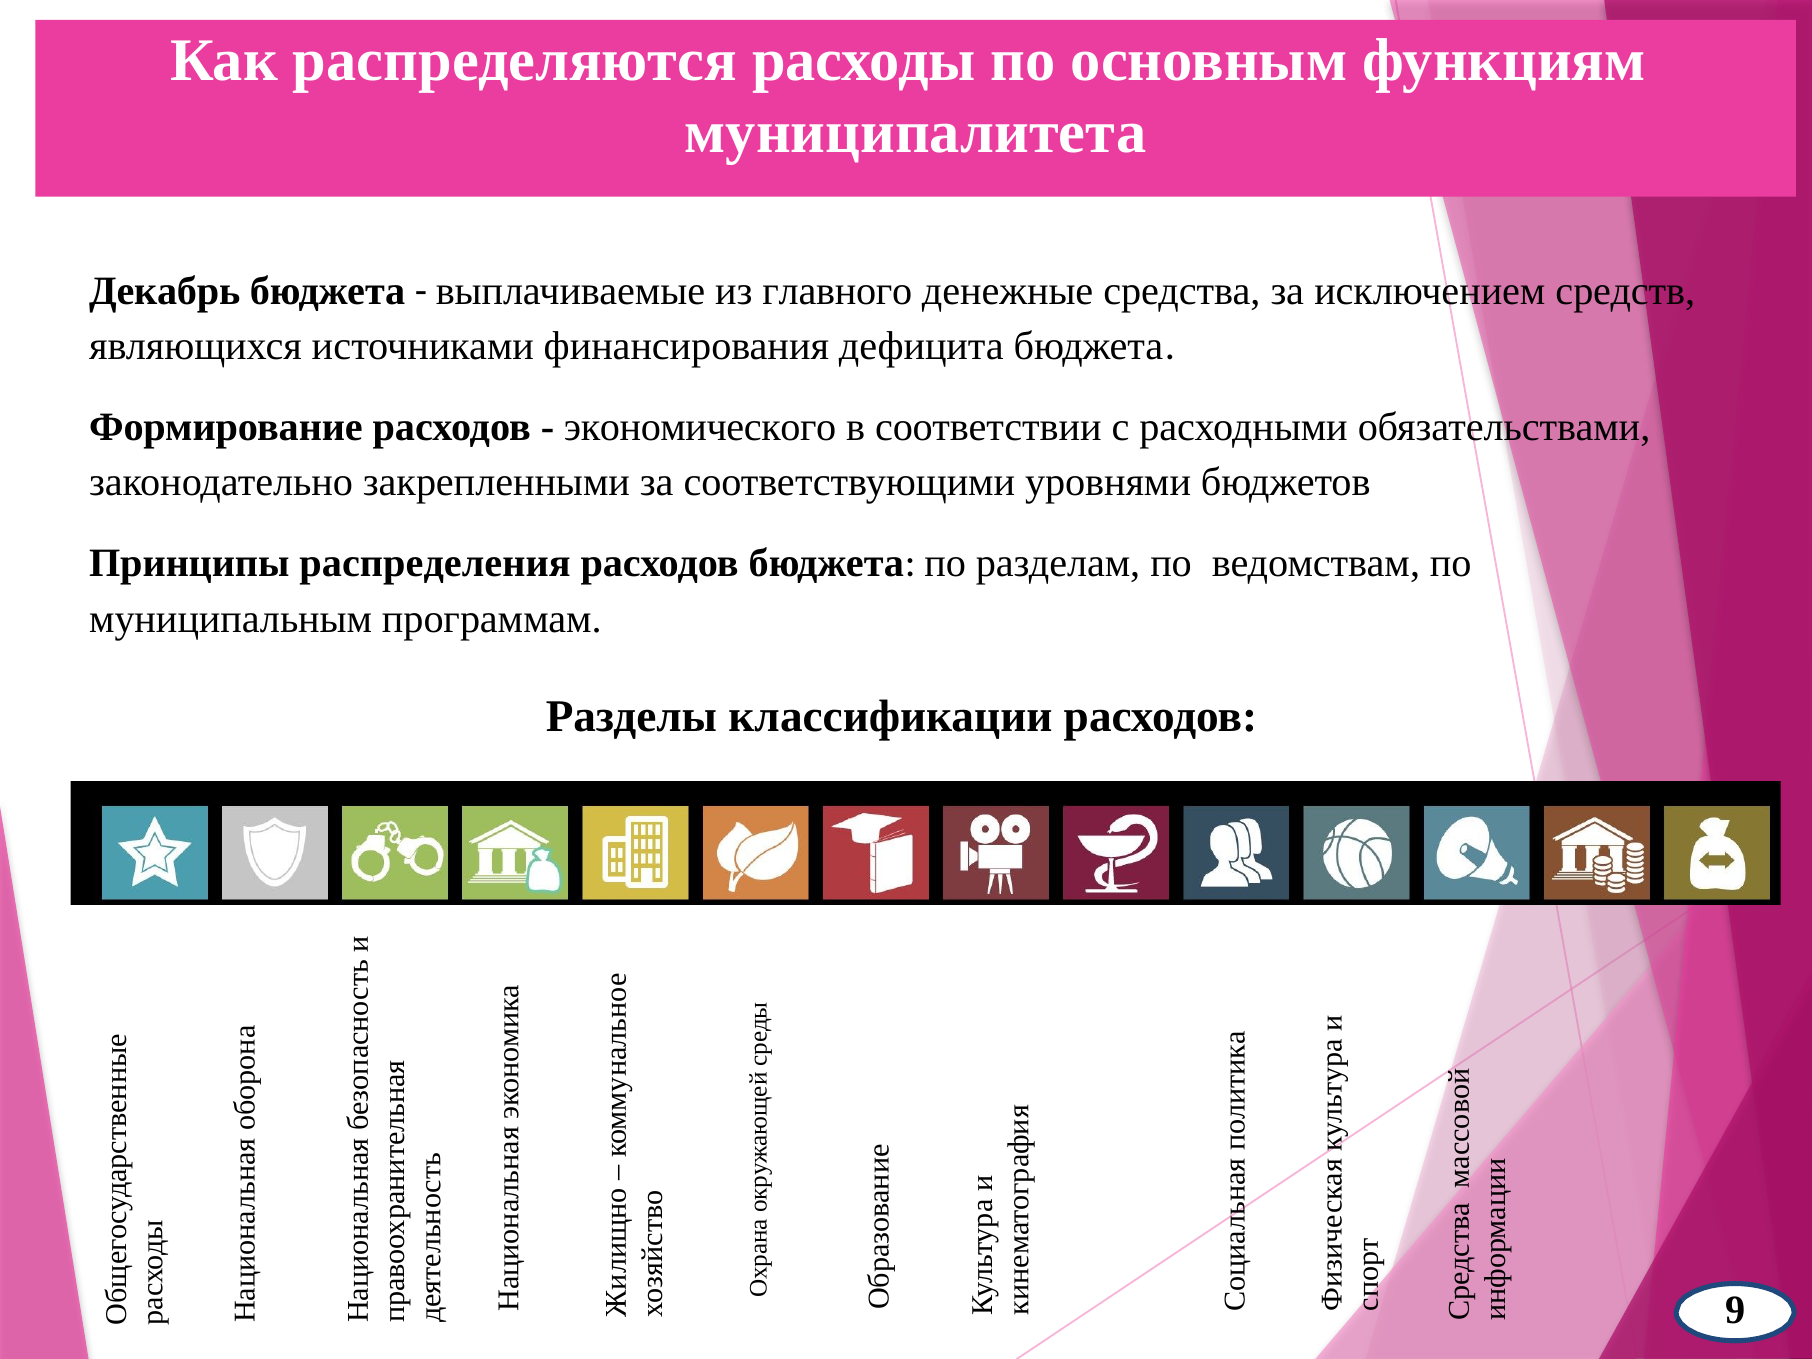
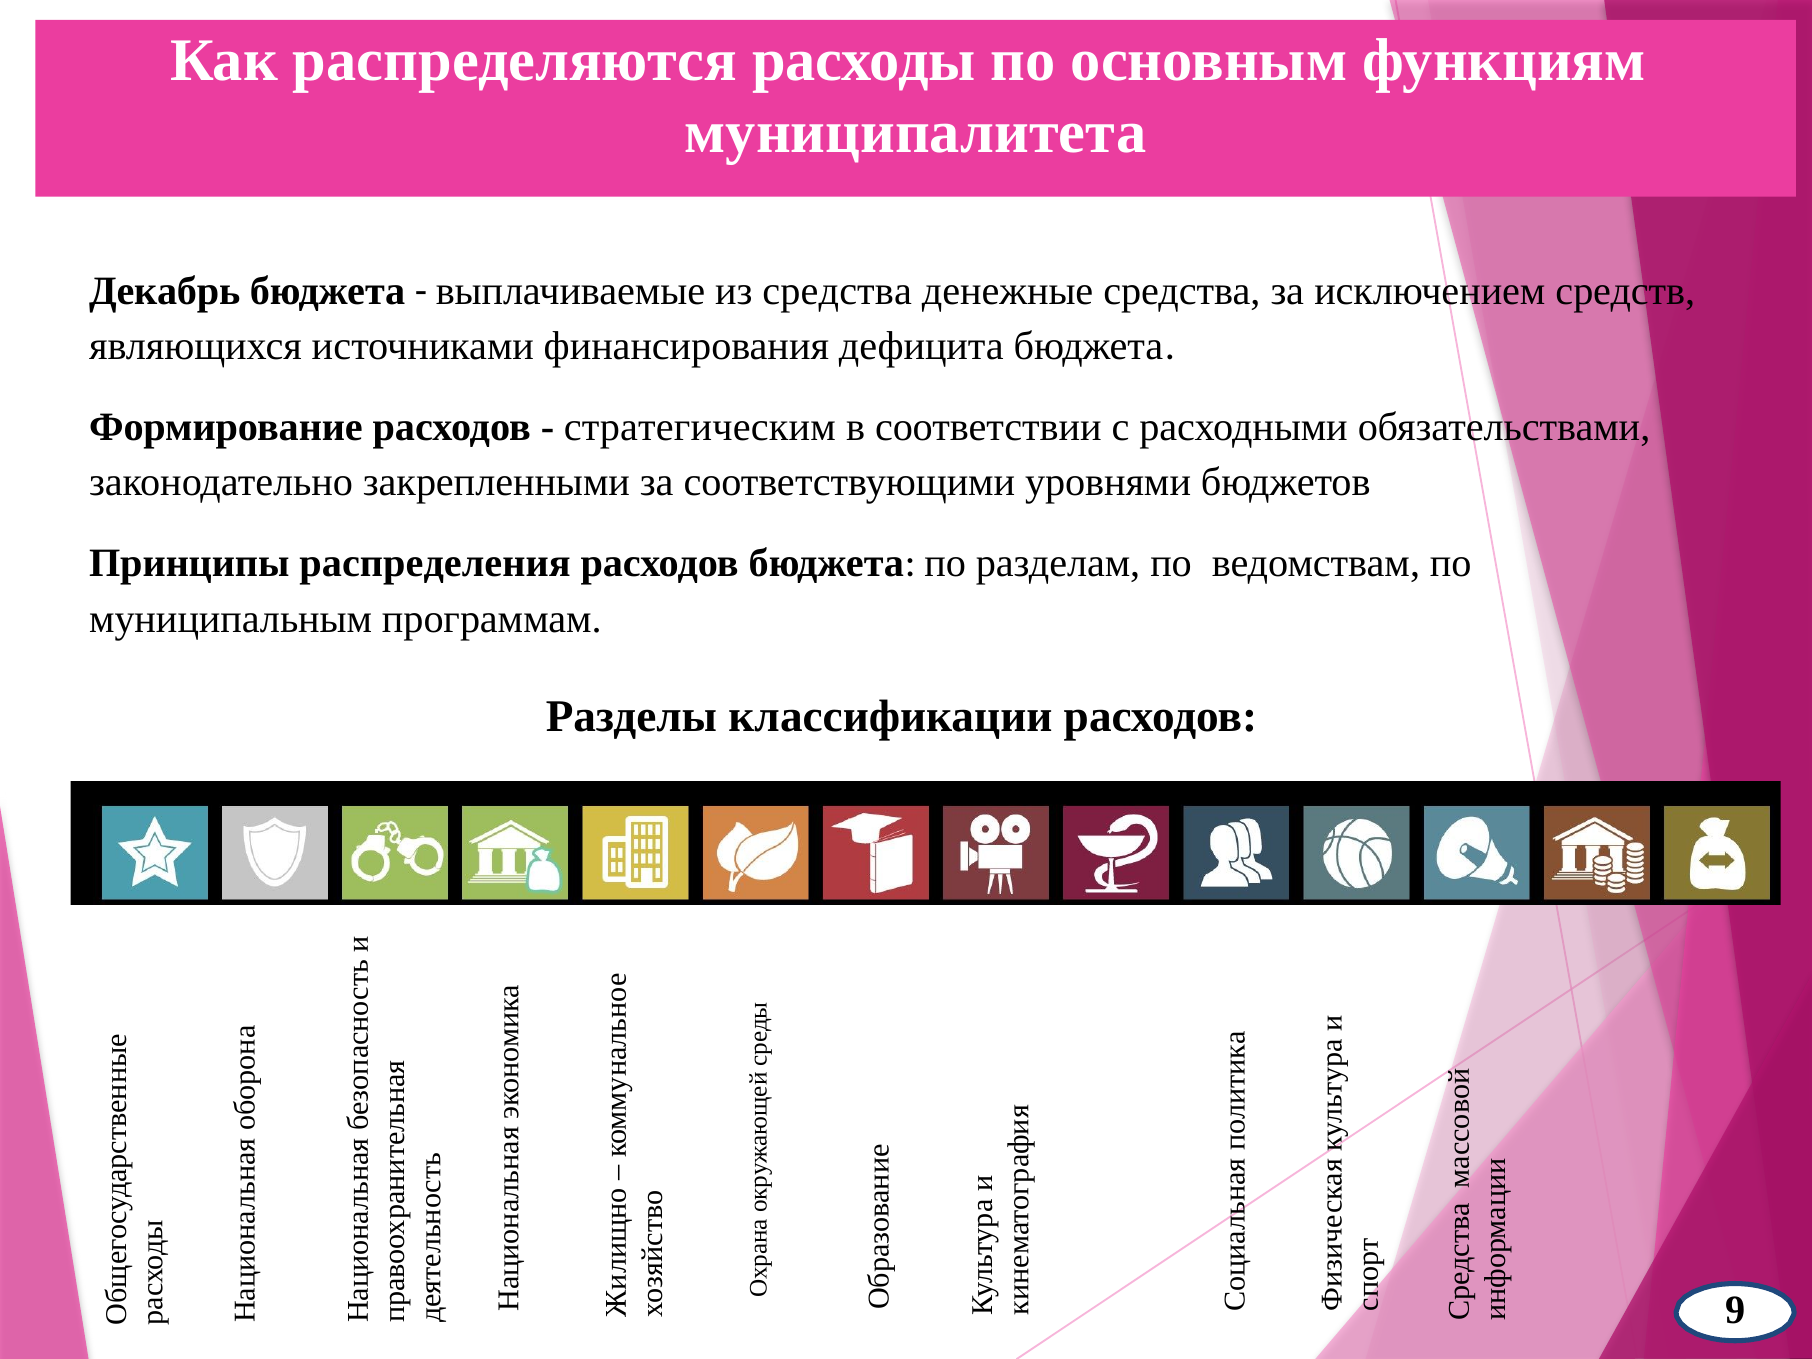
из главного: главного -> средства (837, 291)
экономического: экономического -> стратегическим (700, 427)
